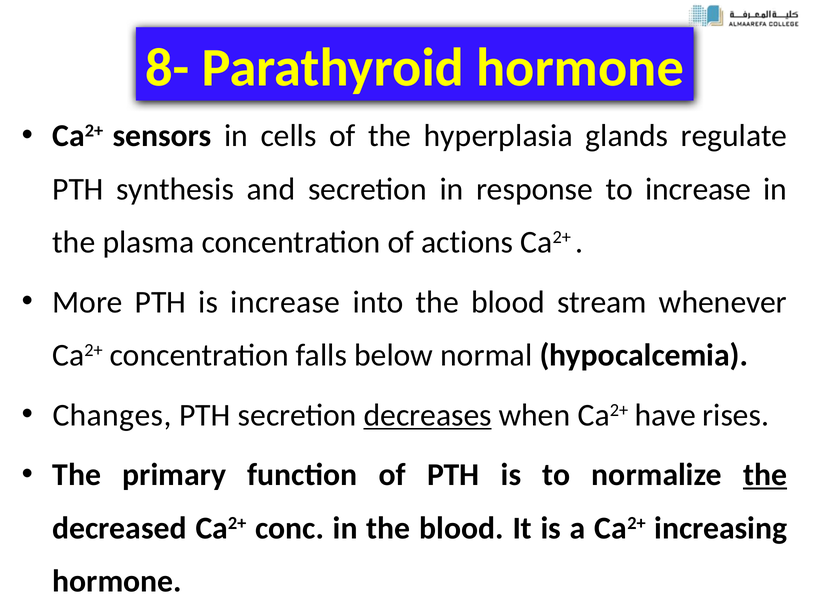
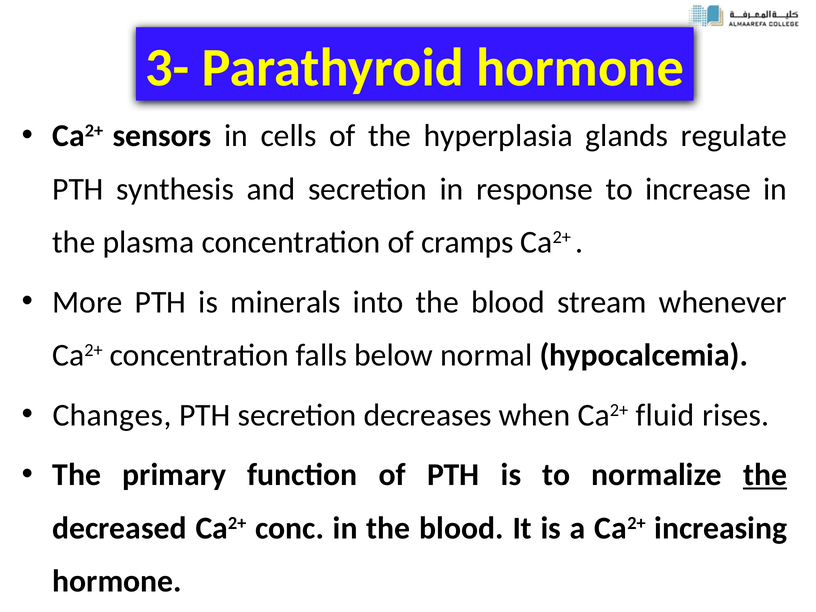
8-: 8- -> 3- (167, 68)
actions: actions -> cramps (467, 242)
is increase: increase -> minerals (286, 302)
decreases underline: present -> none (428, 415)
have: have -> fluid (665, 415)
